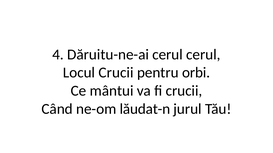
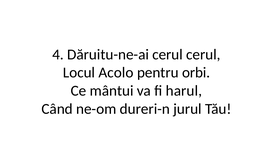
Locul Crucii: Crucii -> Acolo (116, 73)
fi crucii: crucii -> harul (184, 91)
lăudat-n: lăudat-n -> dureri-n (145, 109)
